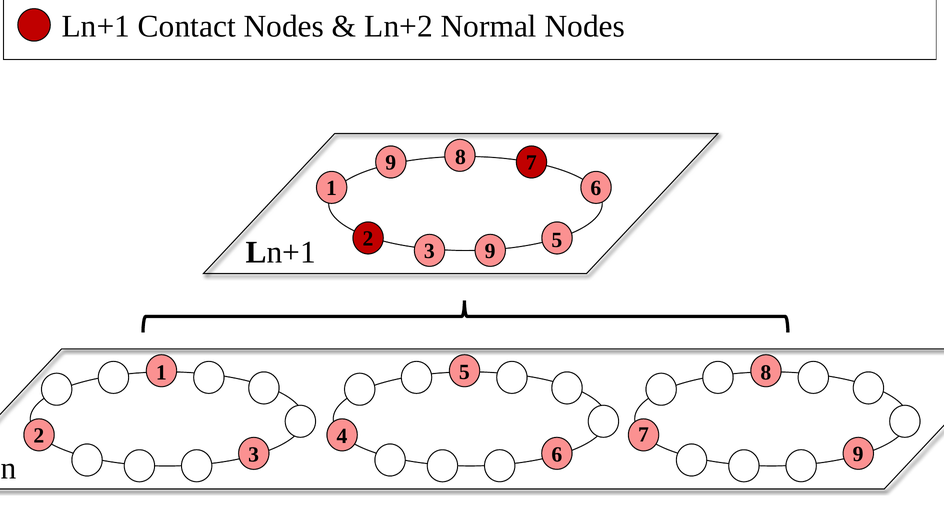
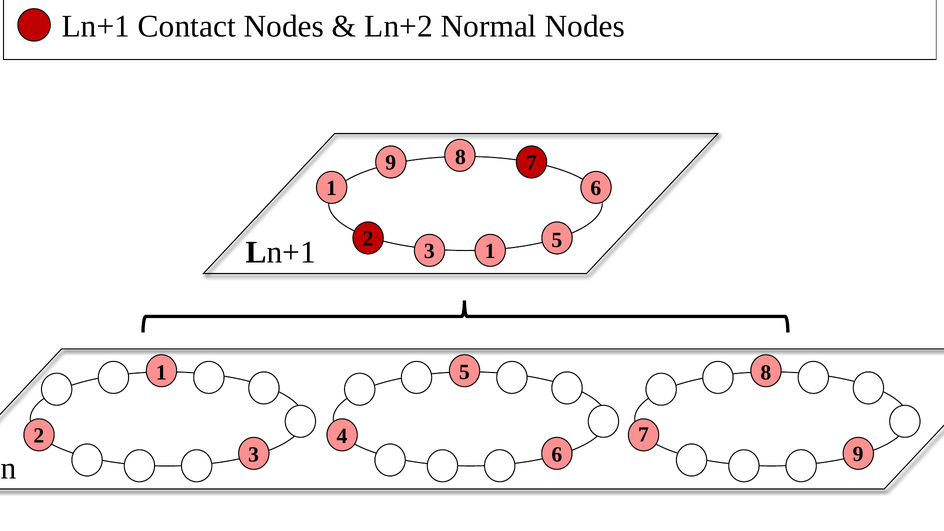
9: 9 -> 1 (490, 251)
